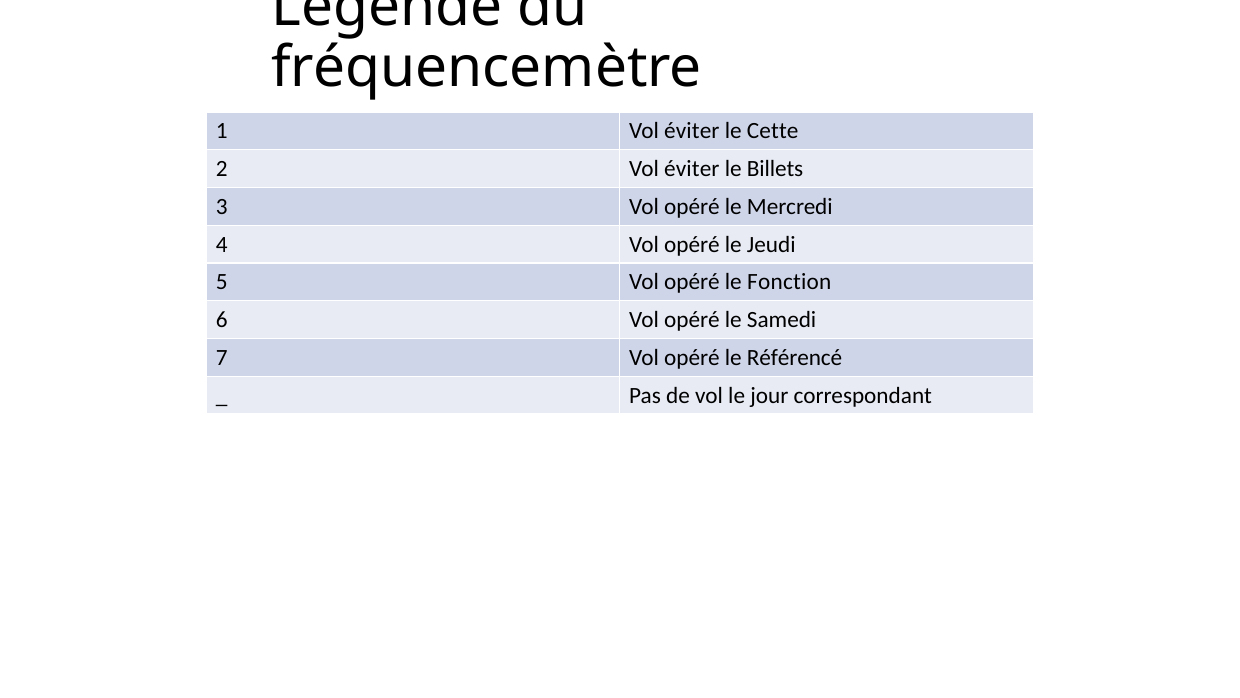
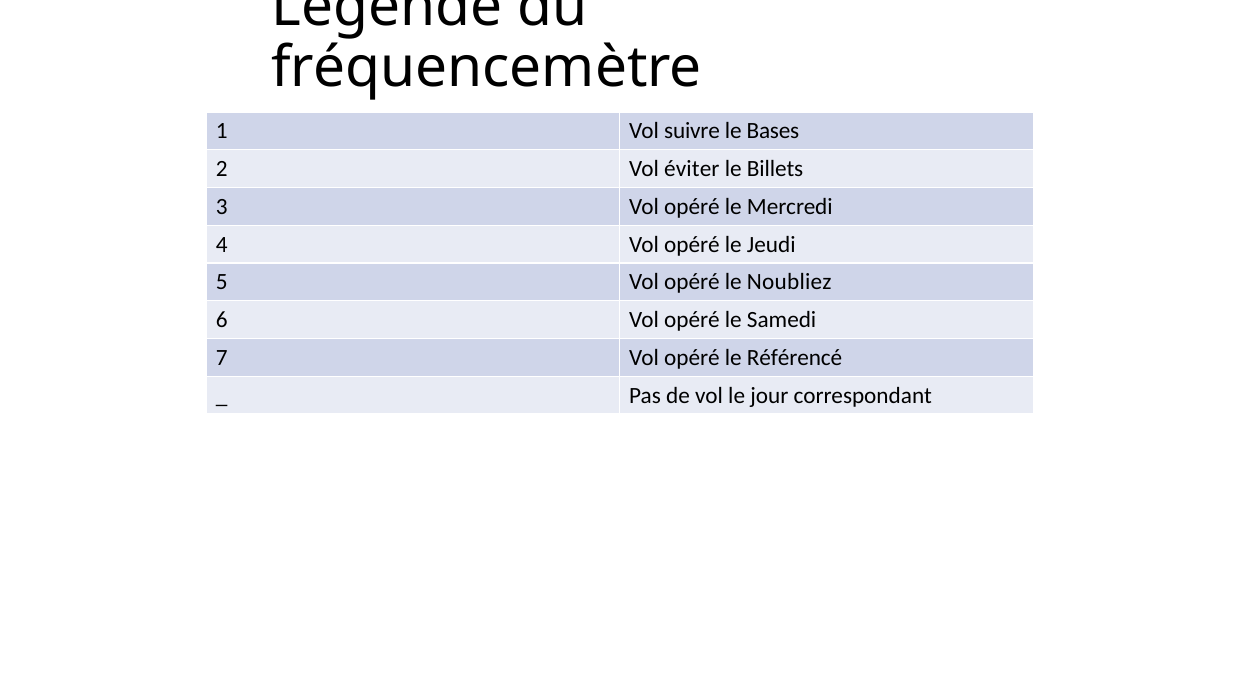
1 Vol éviter: éviter -> suivre (692, 131)
Cette: Cette -> Bases (773, 131)
Fonction: Fonction -> Noubliez (789, 282)
